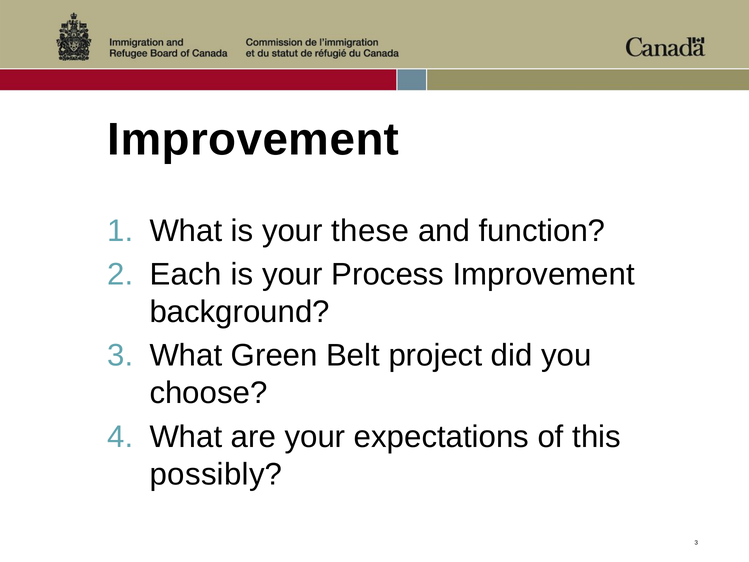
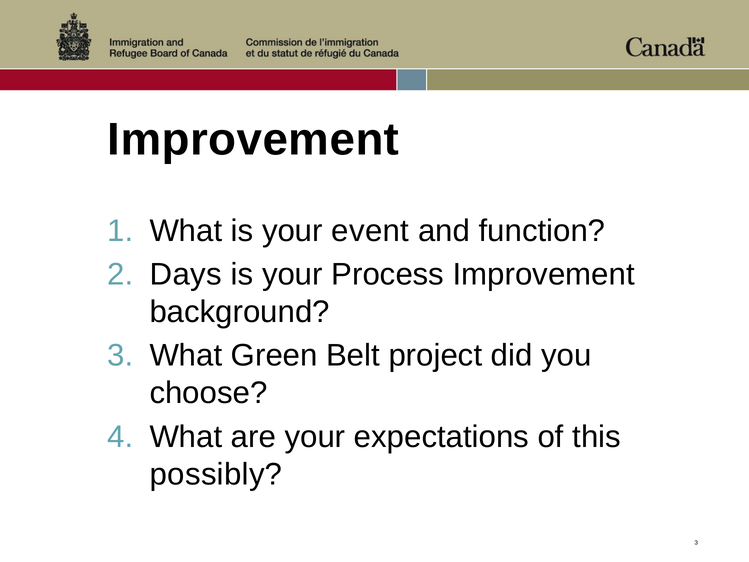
these: these -> event (370, 231)
Each: Each -> Days (186, 274)
